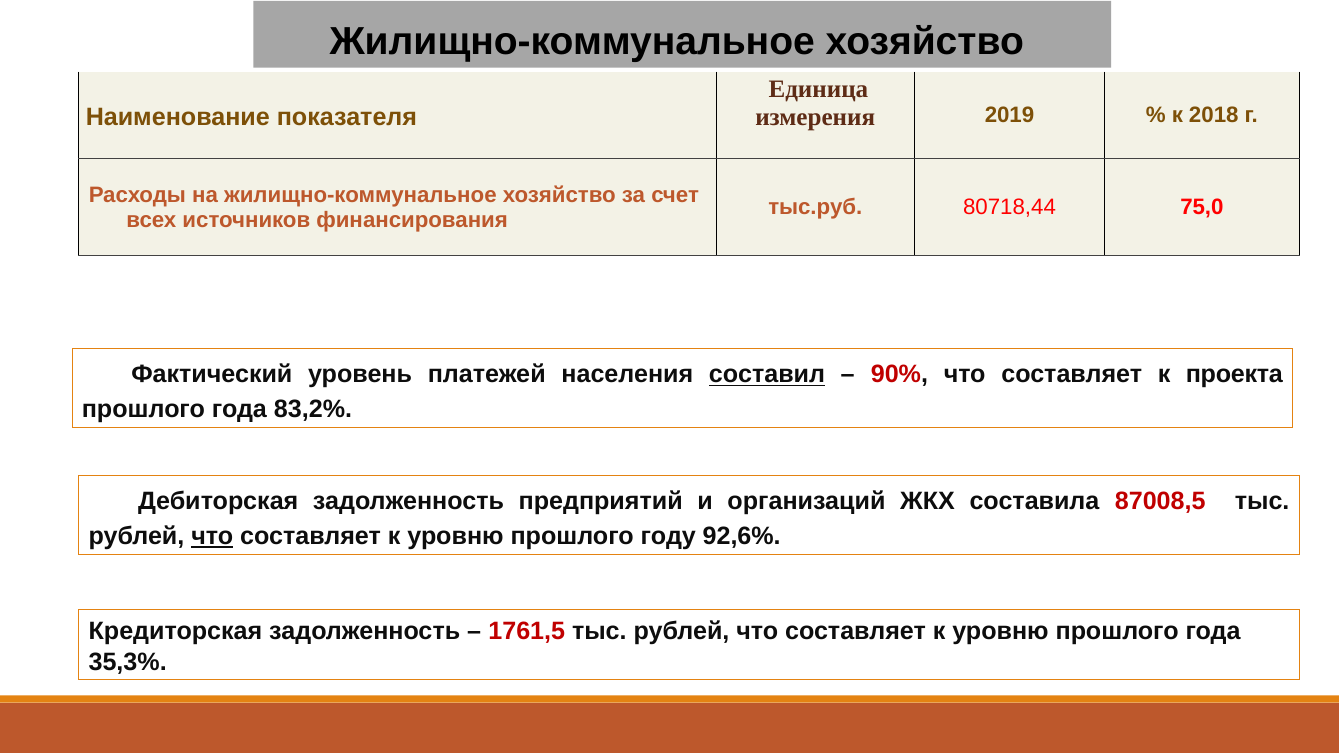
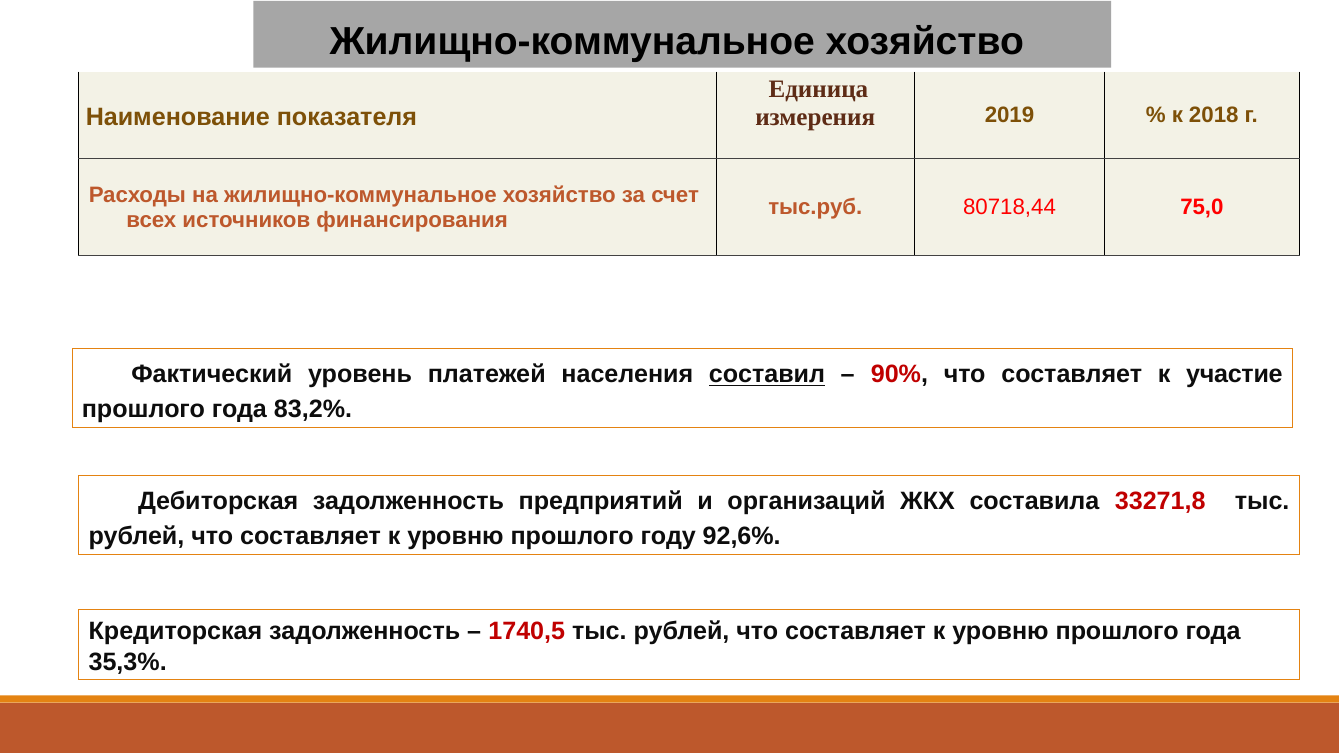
проекта: проекта -> участие (1234, 375)
87008,5: 87008,5 -> 33271,8 (1160, 502)
что underline: present -> none (212, 536)
1761,5: 1761,5 -> 1740,5 (527, 632)
